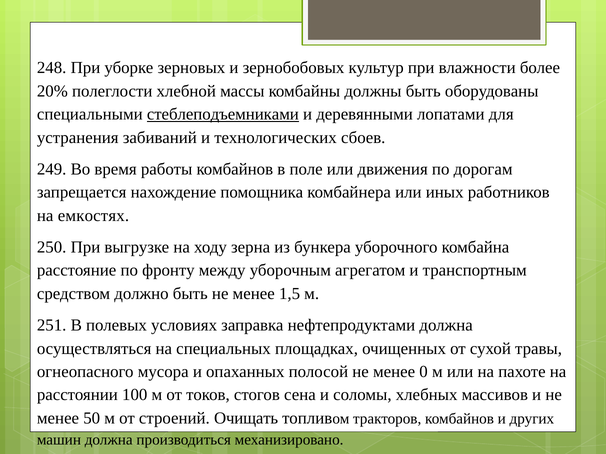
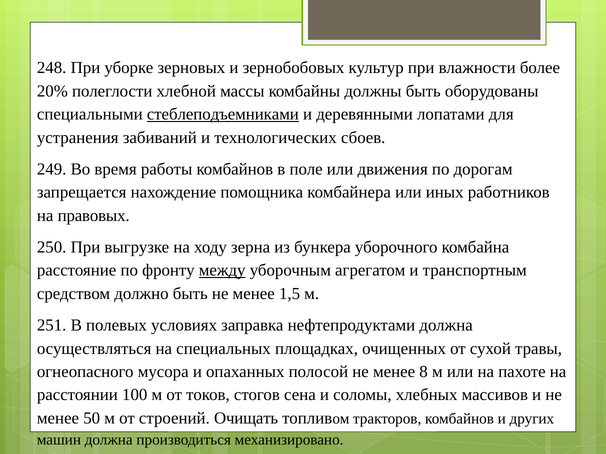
емкостях: емкостях -> правовых (94, 216)
между underline: none -> present (222, 271)
0: 0 -> 8 (424, 372)
